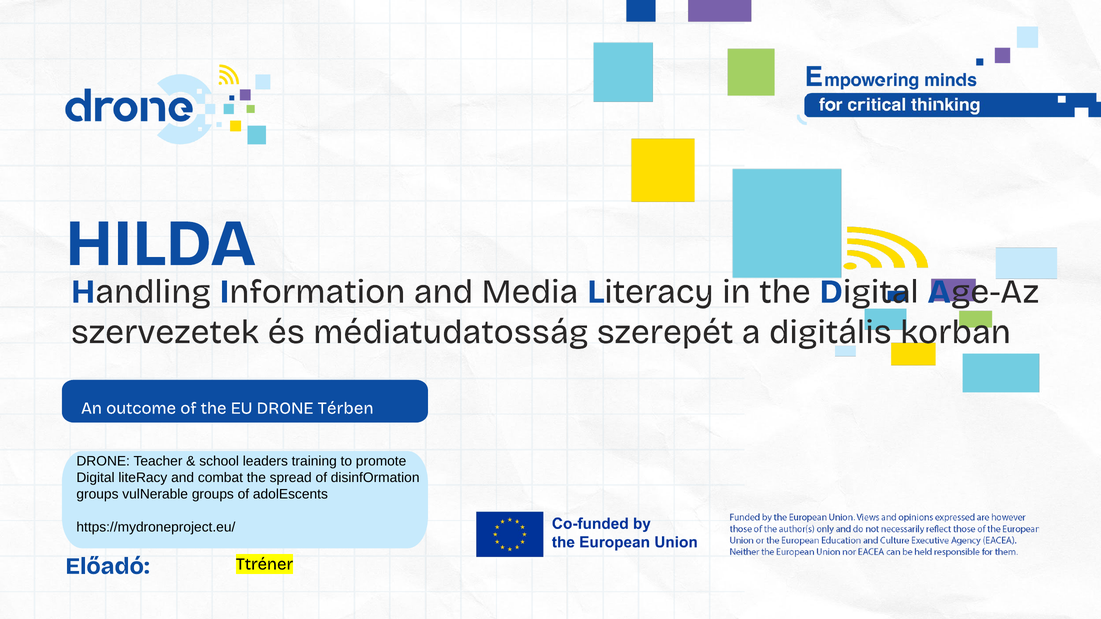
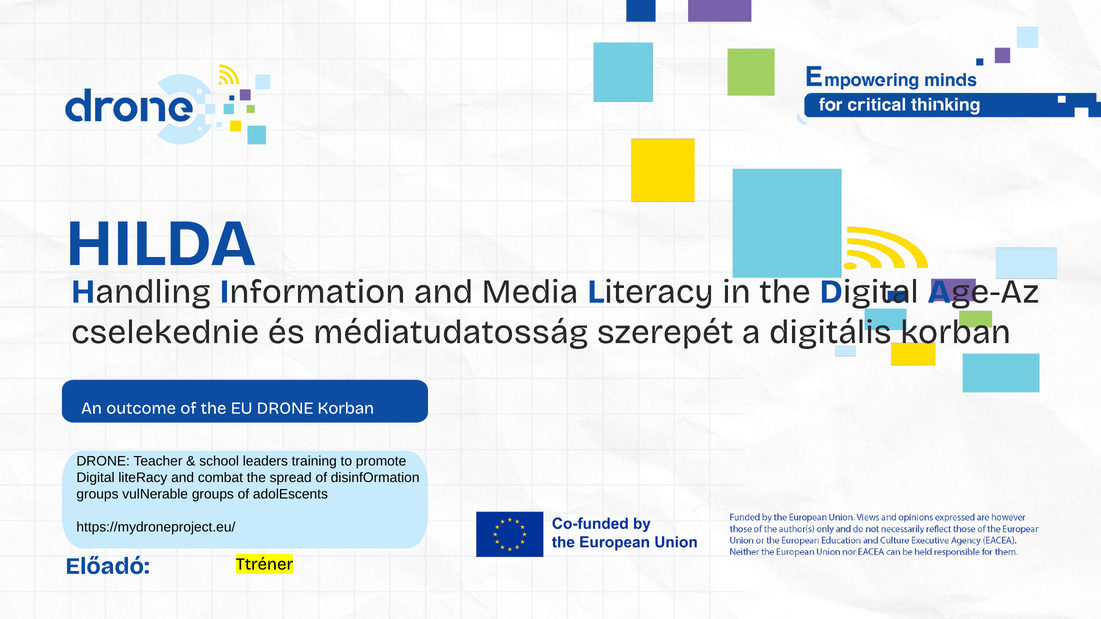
szervezetek: szervezetek -> cselekednie (165, 332)
DRONE Térben: Térben -> Korban (346, 408)
